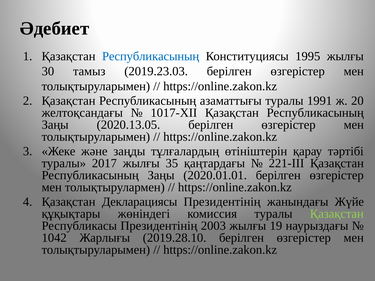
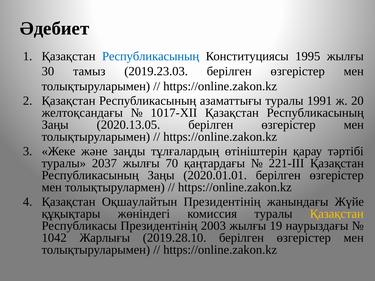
2017: 2017 -> 2037 (104, 163)
35: 35 -> 70 (172, 163)
Декларациясы: Декларациясы -> Оқшаулайтын (140, 202)
Қазақстан colour: light green -> yellow (337, 214)
